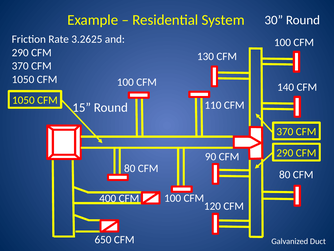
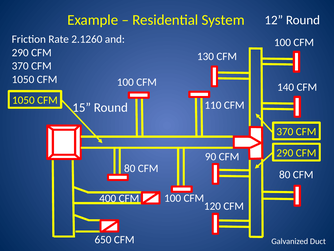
30: 30 -> 12 (274, 20)
3.2625: 3.2625 -> 2.1260 (87, 39)
